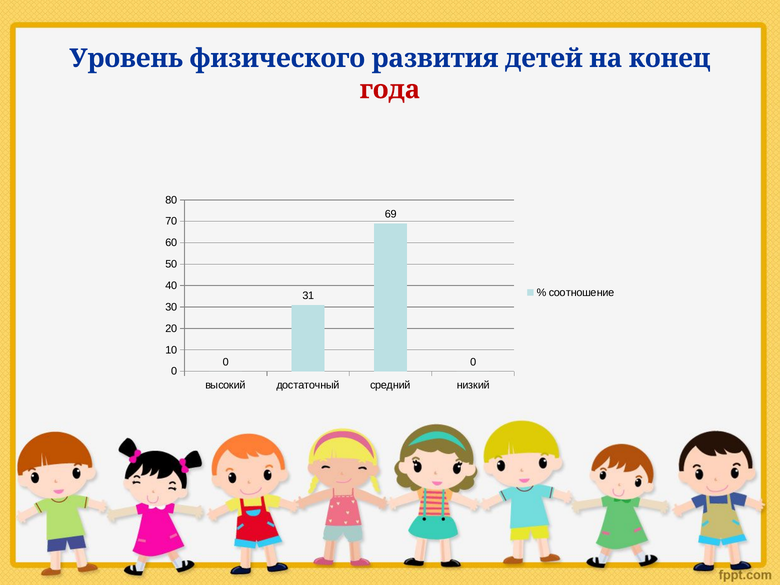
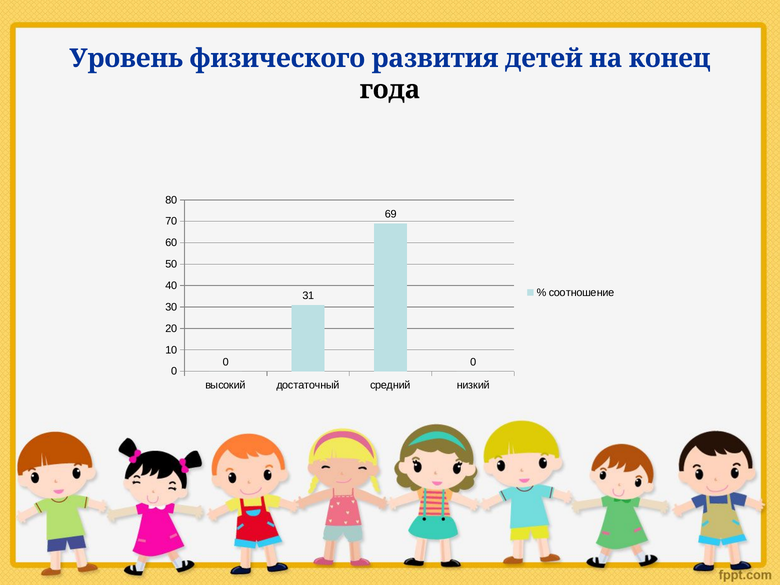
года colour: red -> black (390, 90)
